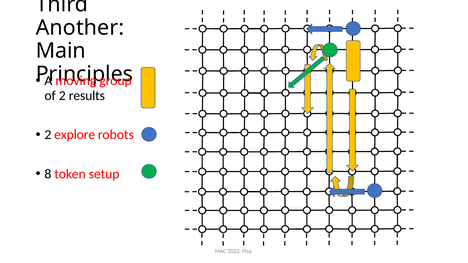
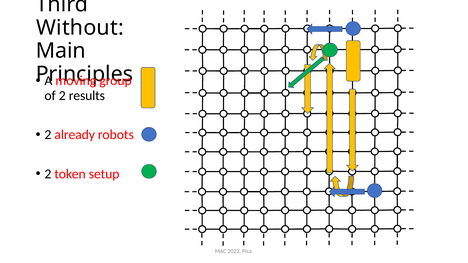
Another: Another -> Without (80, 28)
explore: explore -> already (75, 135)
8: 8 -> 2 (48, 174)
